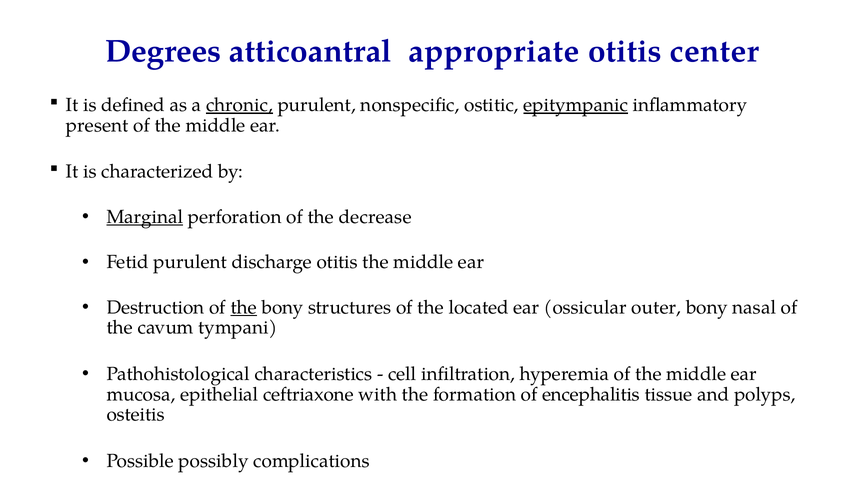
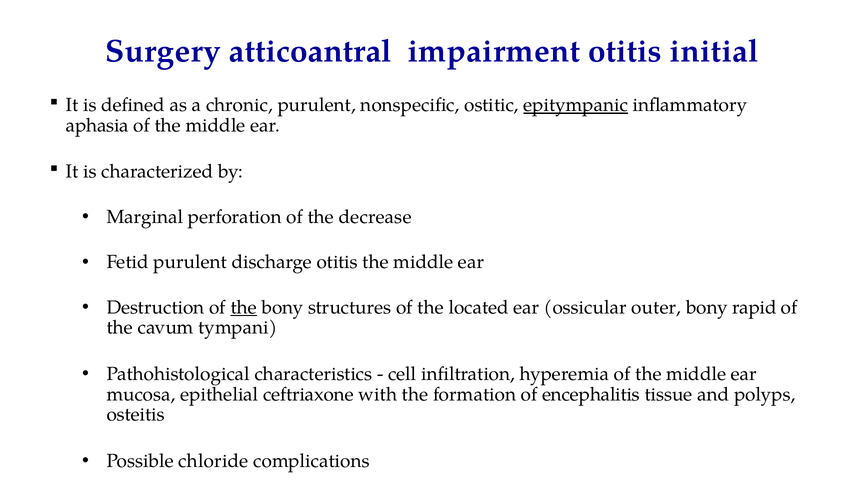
Degrees: Degrees -> Surgery (163, 51)
appropriate: appropriate -> impairment (494, 51)
center: center -> initial (714, 51)
chronic underline: present -> none (239, 105)
present: present -> aphasia (97, 126)
Marginal underline: present -> none (145, 217)
nasal: nasal -> rapid (754, 308)
possibly: possibly -> chloride (213, 461)
